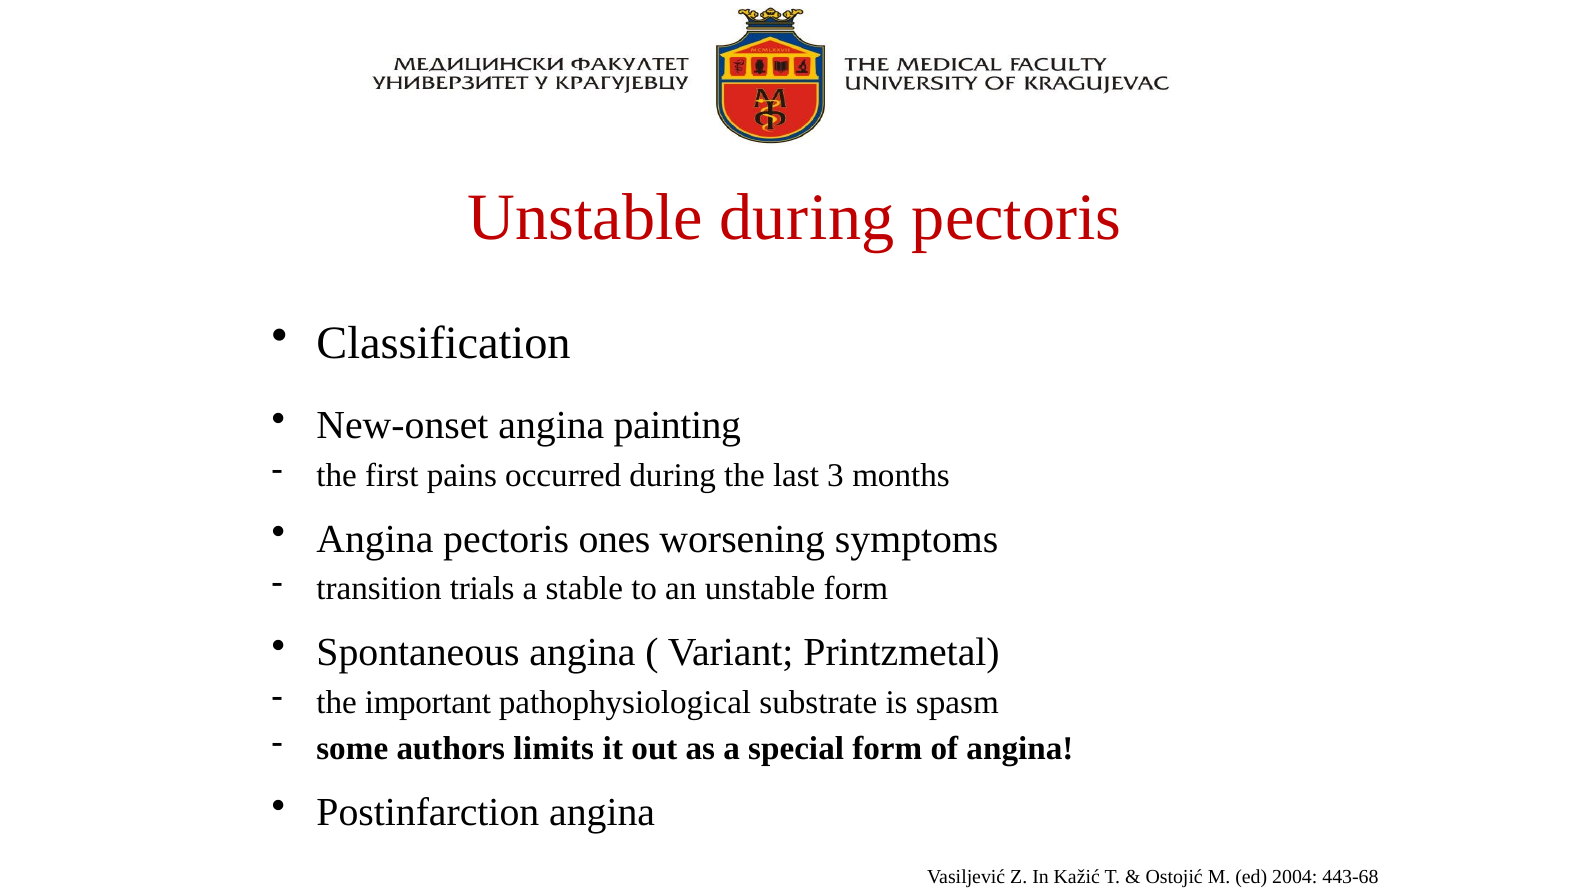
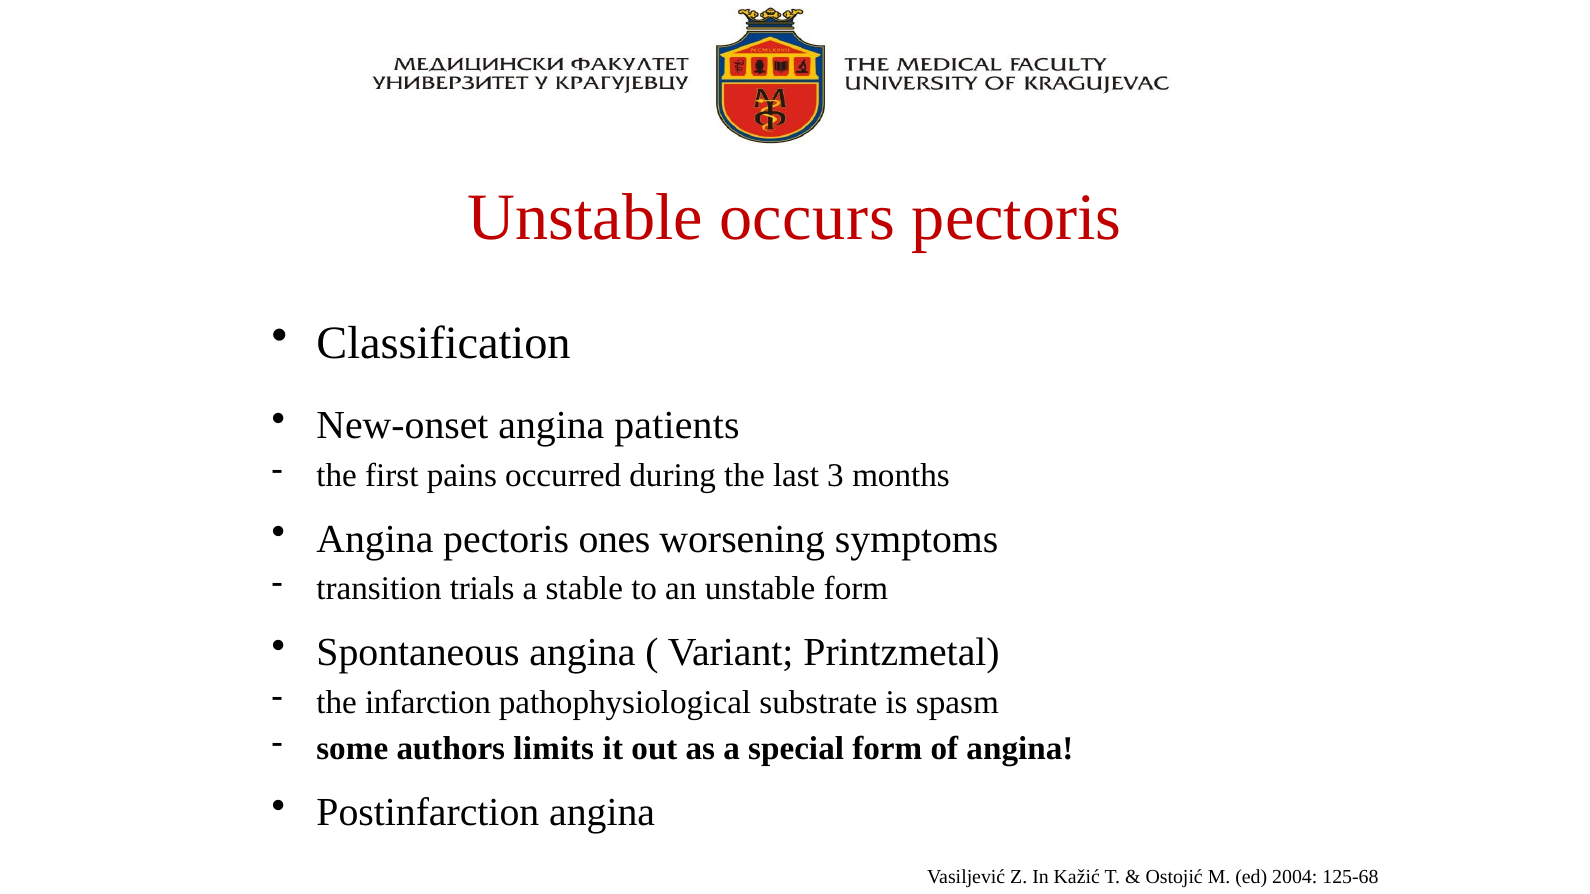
Unstable during: during -> occurs (807, 218)
painting: painting -> patients (677, 426)
important: important -> infarction (428, 703)
443-68: 443-68 -> 125-68 (1350, 877)
